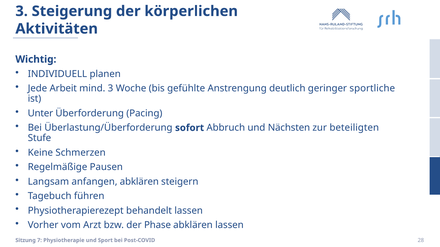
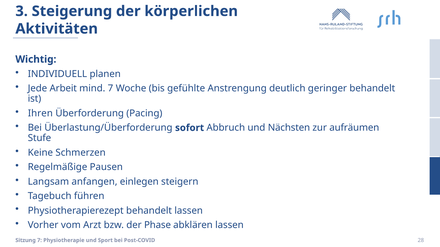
mind 3: 3 -> 7 (110, 89)
geringer sportliche: sportliche -> behandelt (372, 89)
Unter: Unter -> Ihren (40, 114)
beteiligten: beteiligten -> aufräumen (354, 128)
anfangen abklären: abklären -> einlegen (139, 182)
